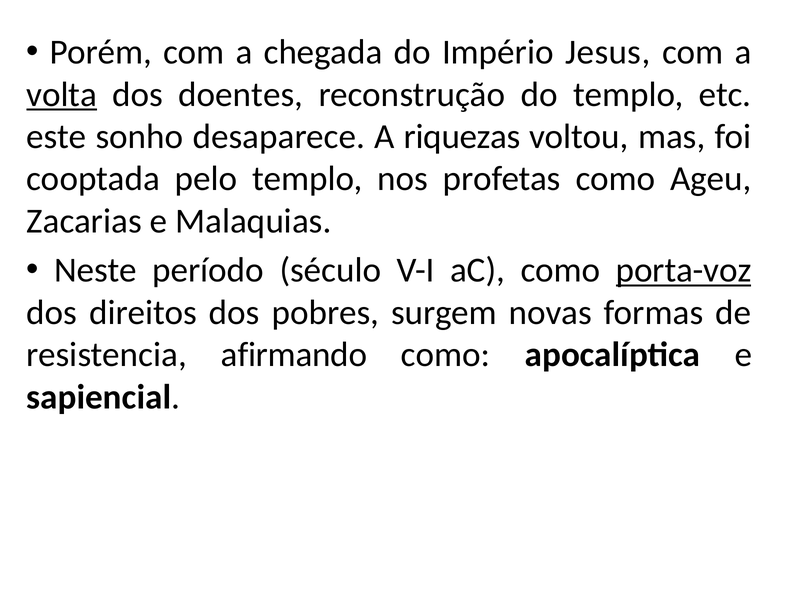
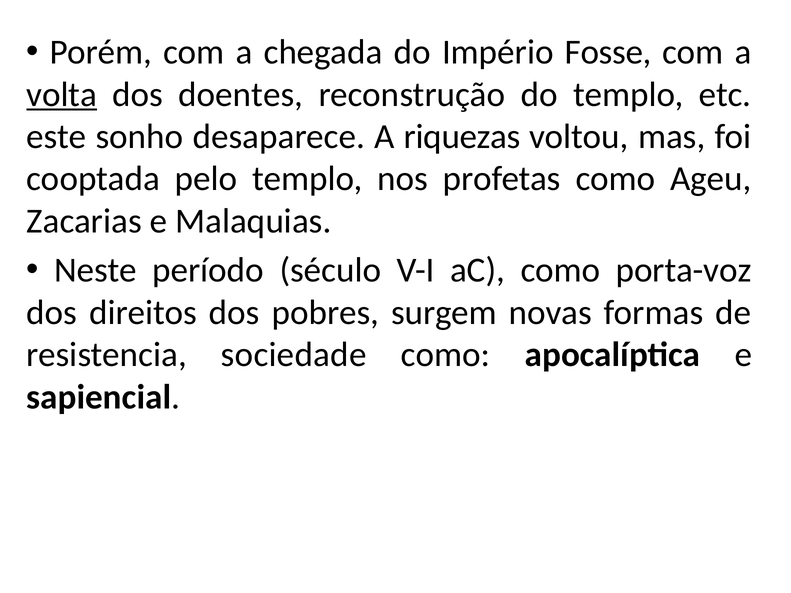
Jesus: Jesus -> Fosse (608, 52)
porta-voz underline: present -> none (684, 270)
afirmando: afirmando -> sociedade (294, 355)
